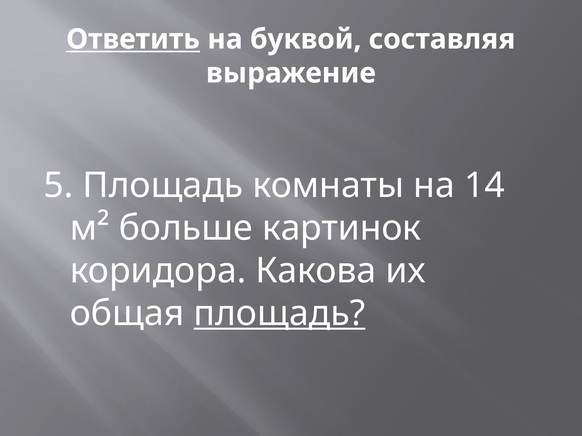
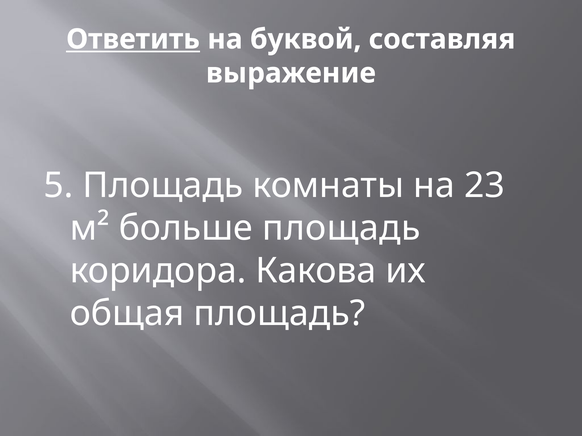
14: 14 -> 23 (484, 186)
больше картинок: картинок -> площадь (341, 228)
площадь underline: present -> none (279, 314)
